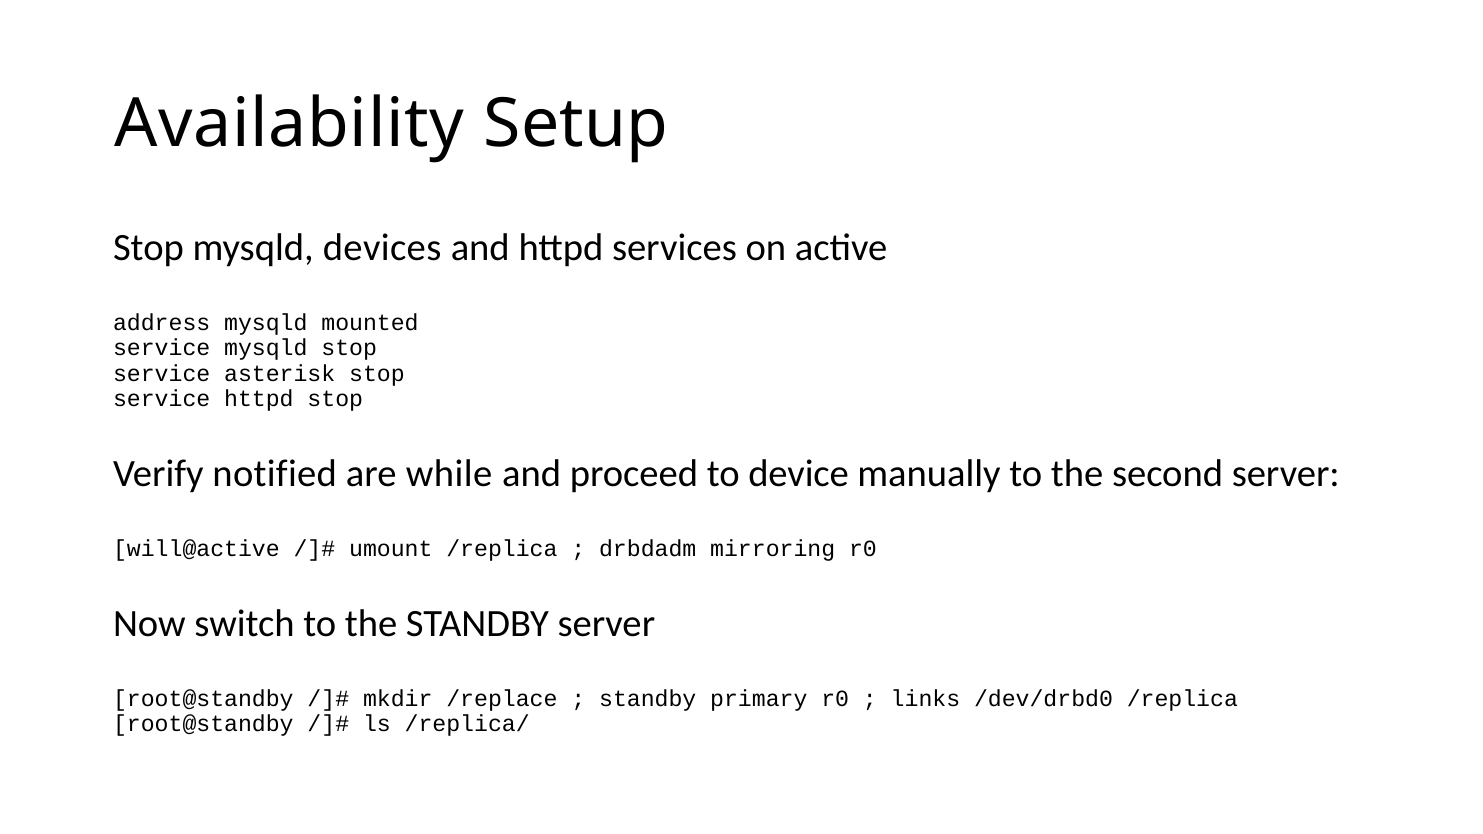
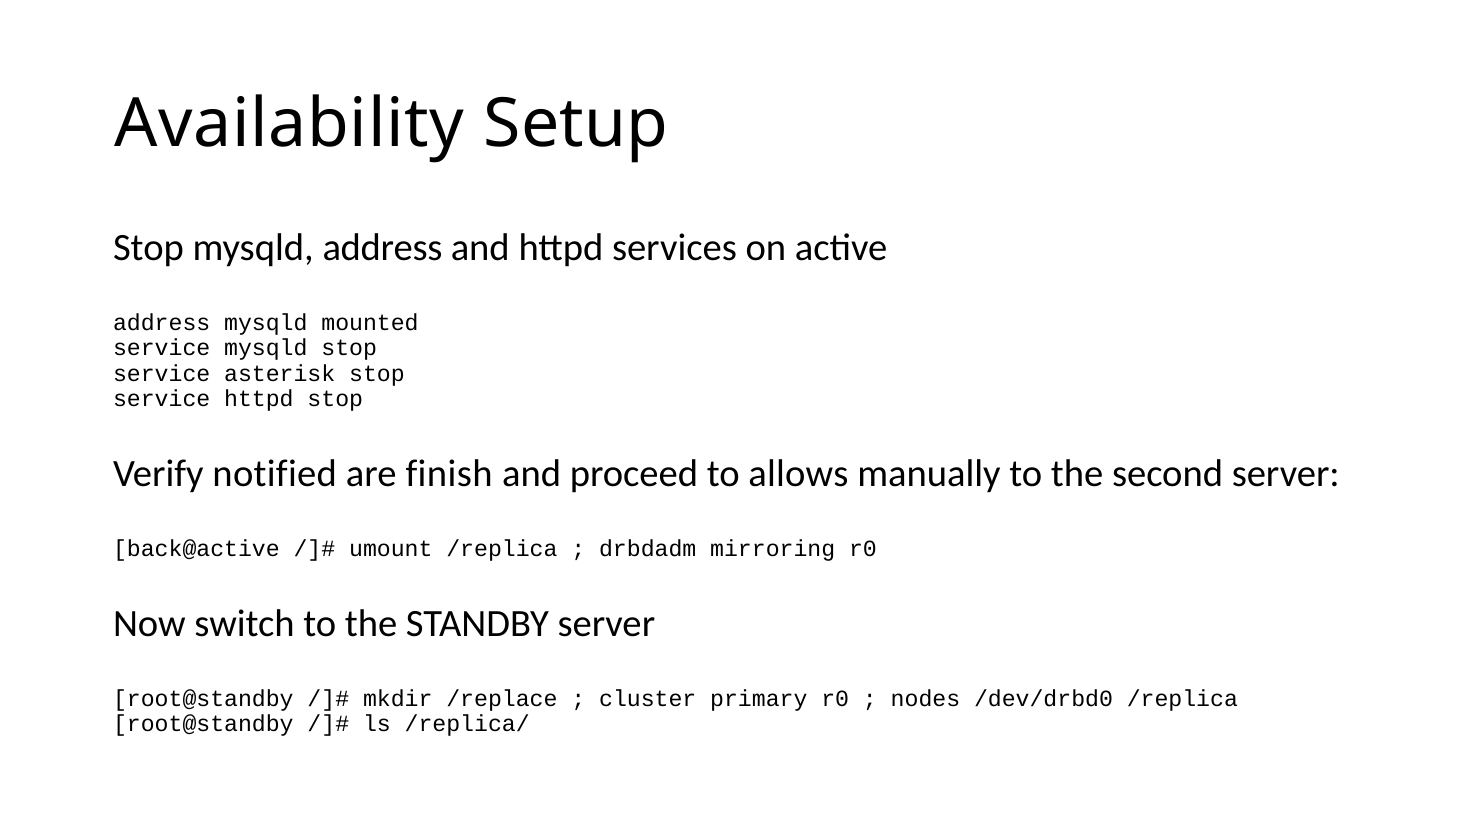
mysqld devices: devices -> address (382, 248)
while: while -> finish (449, 473)
device: device -> allows (798, 473)
will@active: will@active -> back@active (196, 549)
standby: standby -> cluster (648, 699)
links: links -> nodes (925, 699)
